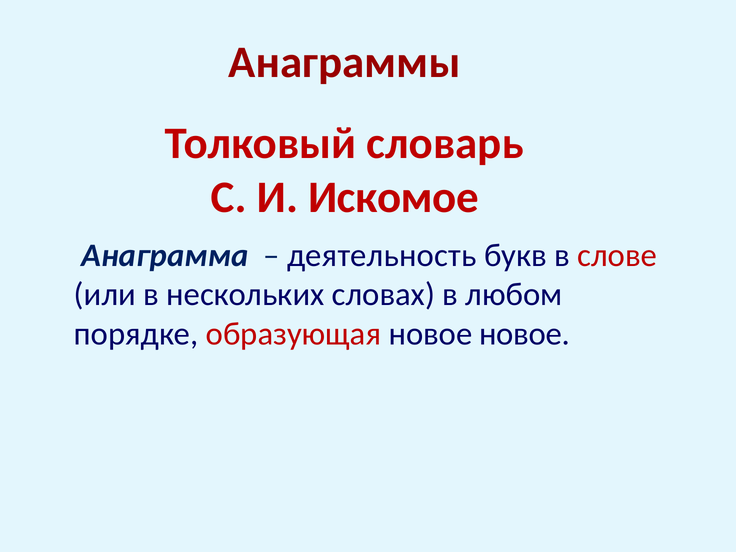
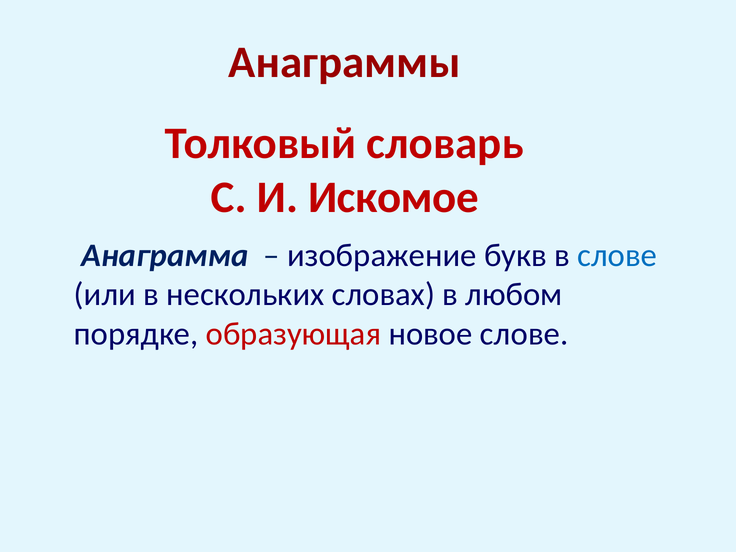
деятельность: деятельность -> изображение (382, 255)
слове colour: red -> blue (617, 255)
новое новое: новое -> слове (524, 334)
